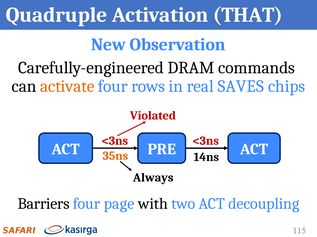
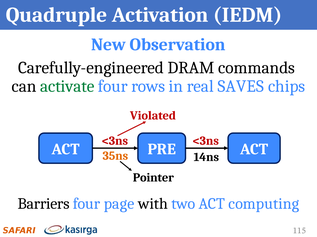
THAT: THAT -> IEDM (248, 15)
activate colour: orange -> green (67, 87)
Always: Always -> Pointer (153, 178)
decoupling: decoupling -> computing (264, 204)
